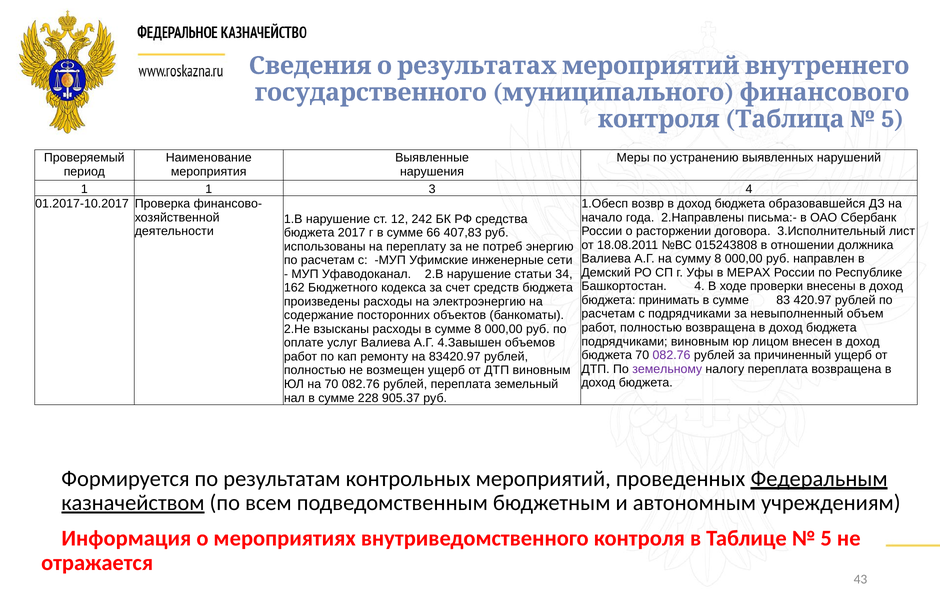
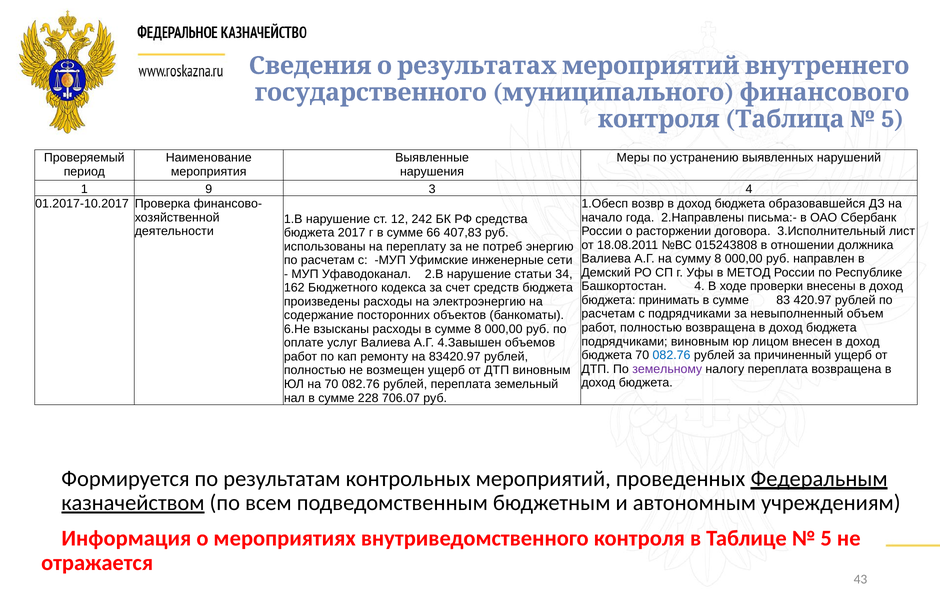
1 1: 1 -> 9 (209, 189)
МЕРАХ: МЕРАХ -> МЕТОД (749, 273)
2.Не: 2.Не -> 6.Не (297, 329)
082.76 colour: purple -> blue (672, 355)
905.37: 905.37 -> 706.07 (401, 398)
